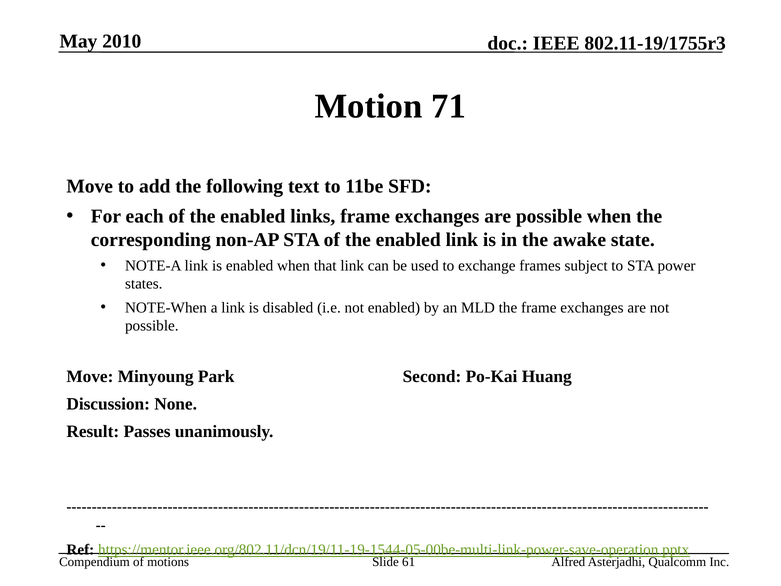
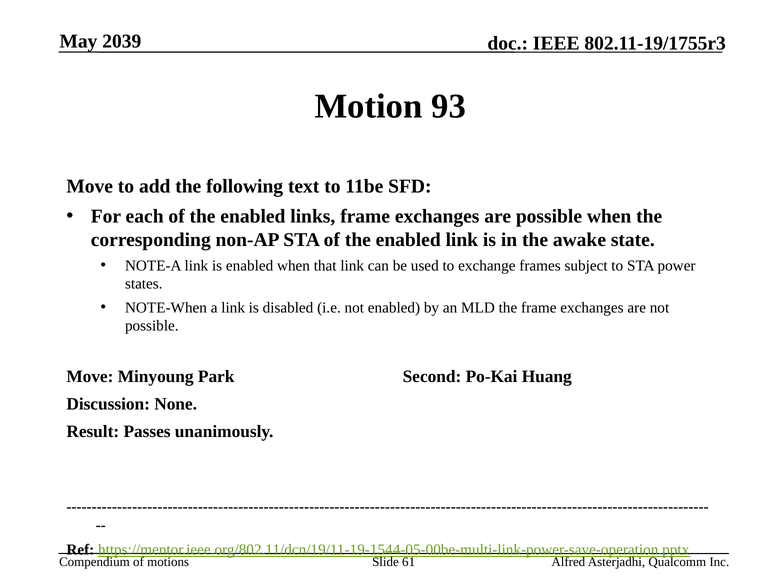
2010: 2010 -> 2039 (122, 41)
71: 71 -> 93 (449, 106)
